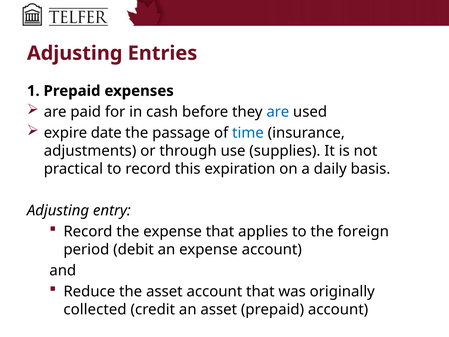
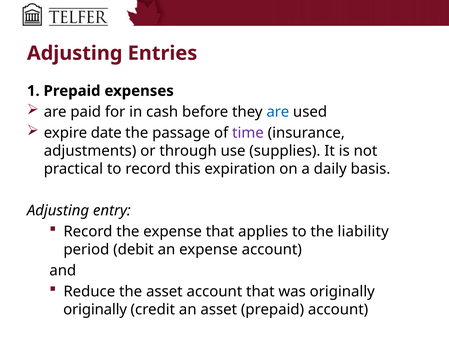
time colour: blue -> purple (248, 133)
foreign: foreign -> liability (363, 232)
collected: collected -> originally (95, 309)
